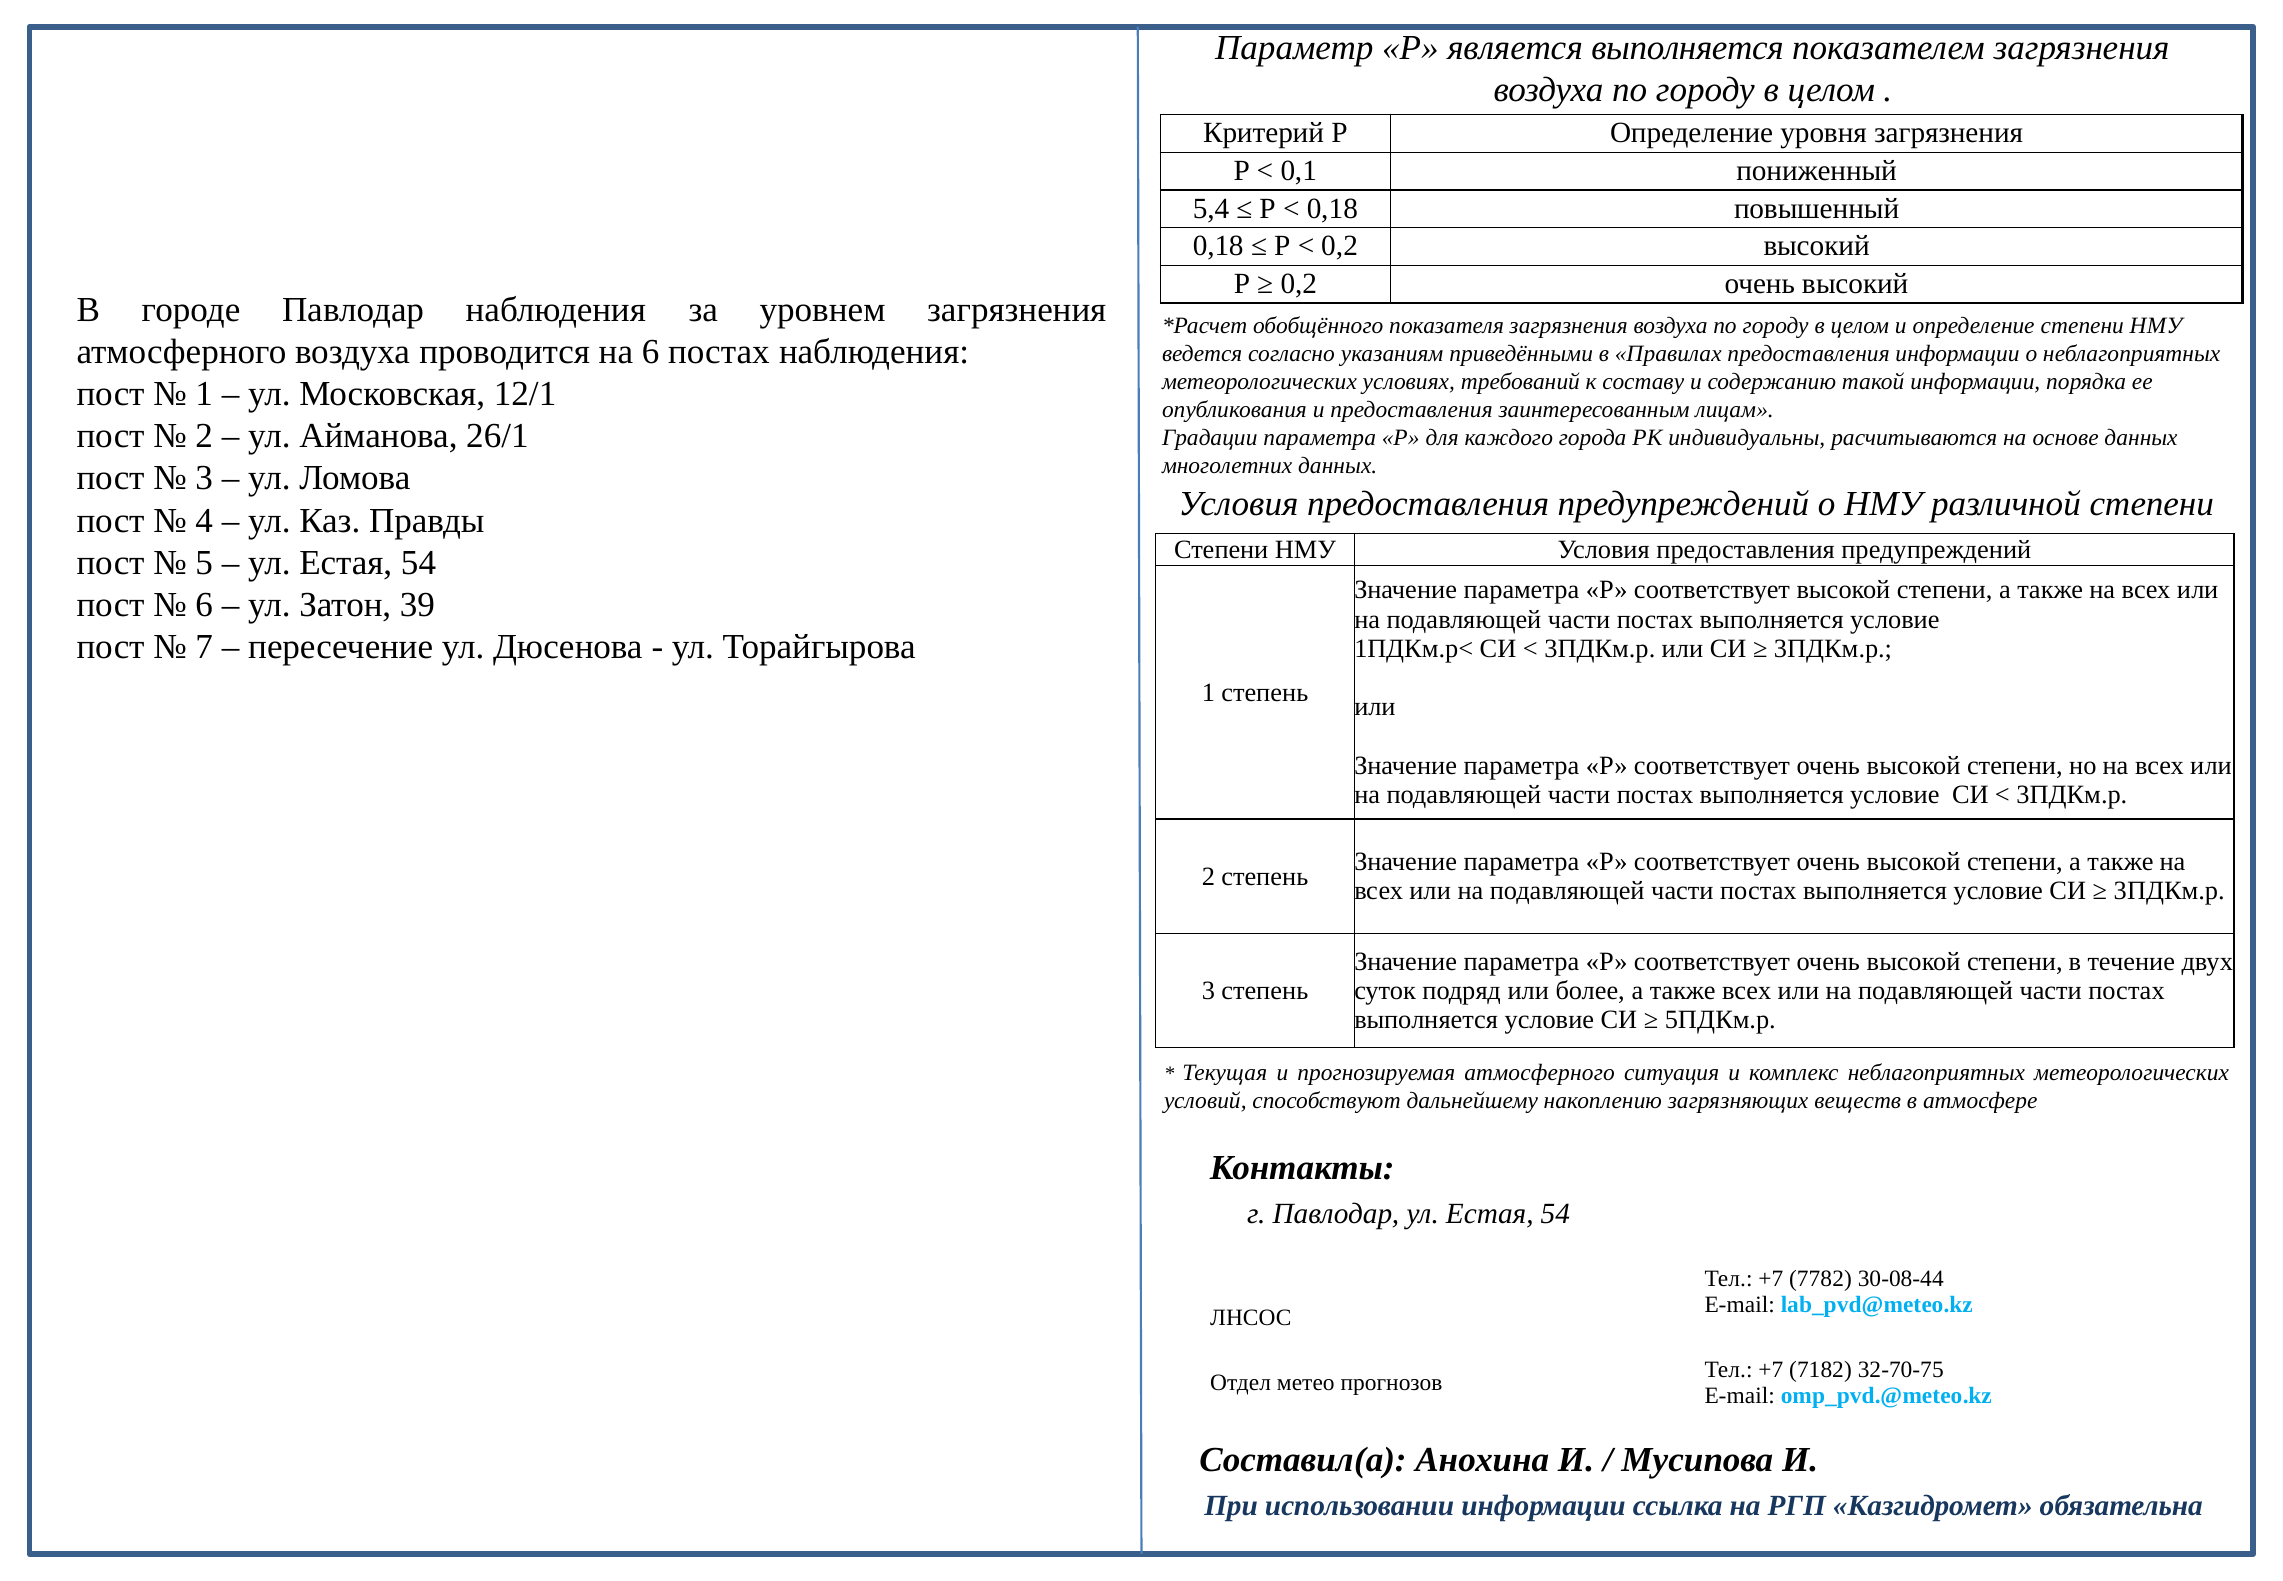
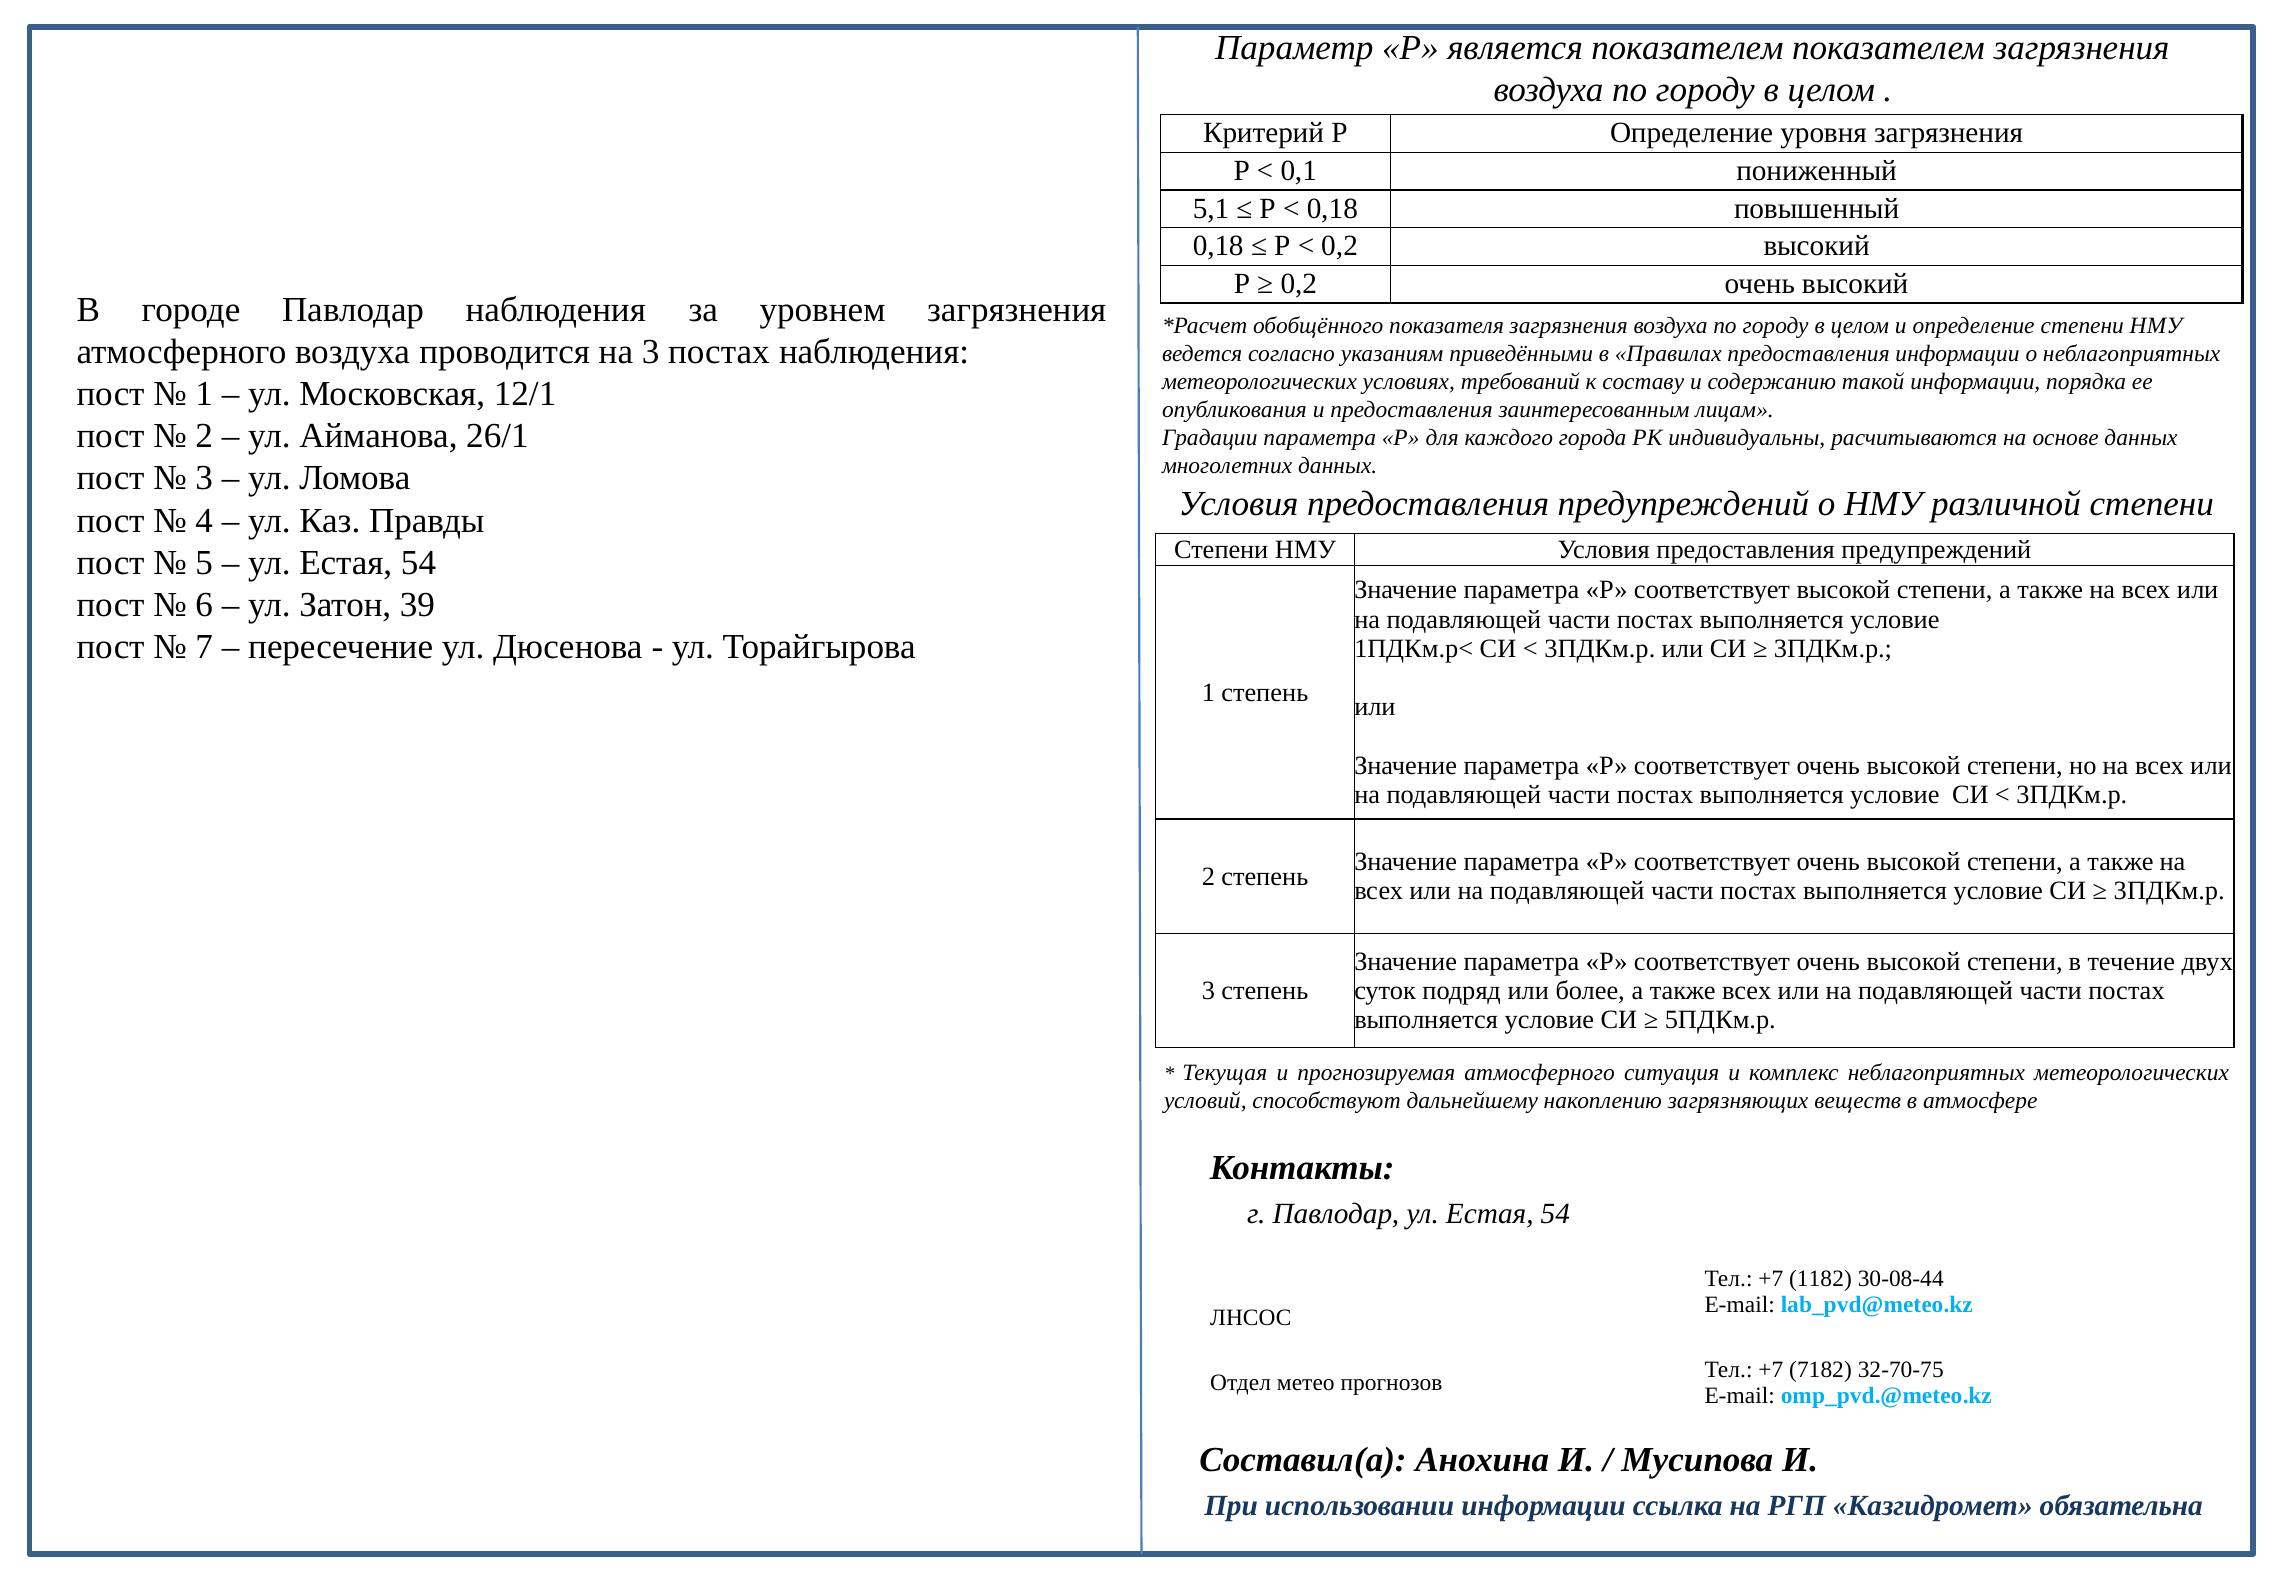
является выполняется: выполняется -> показателем (1687, 48)
5,4: 5,4 -> 5,1 (1211, 209)
на 6: 6 -> 3 (651, 352)
7782: 7782 -> 1182 (1820, 1278)
